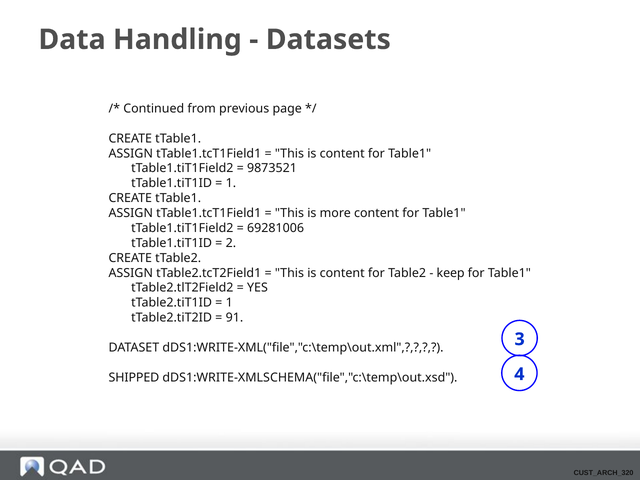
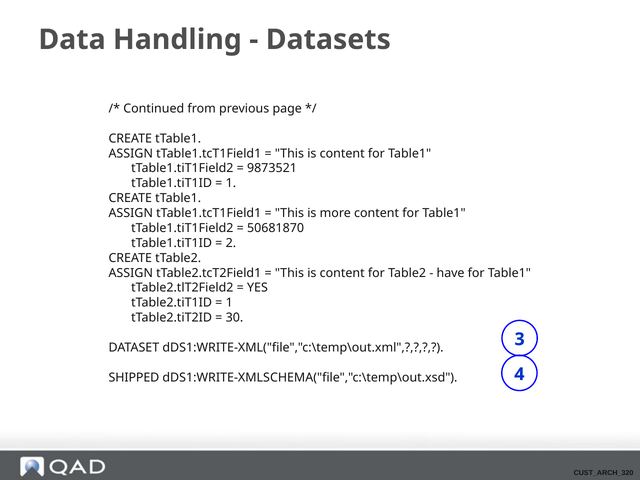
69281006: 69281006 -> 50681870 (276, 228)
keep: keep -> have (451, 273)
91: 91 -> 30 (234, 318)
